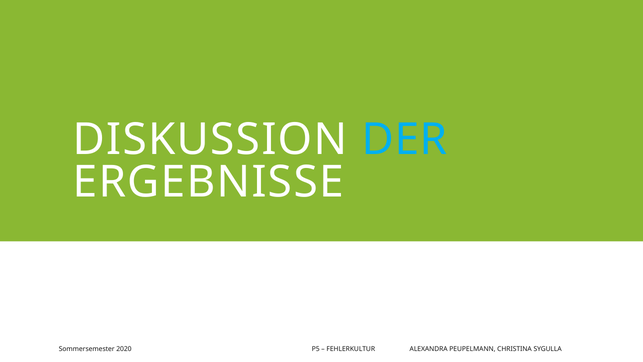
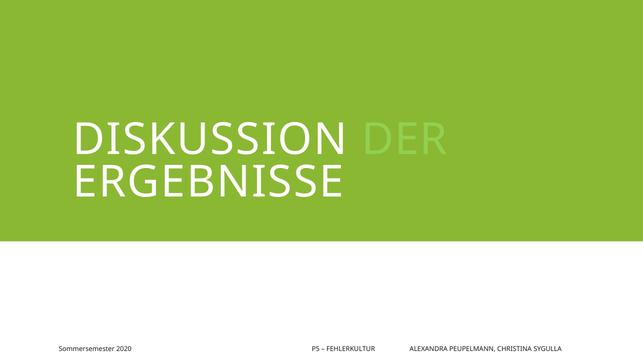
DER colour: light blue -> light green (405, 140)
